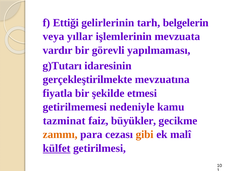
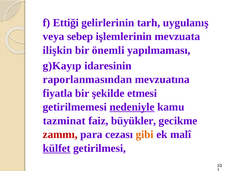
belgelerin: belgelerin -> uygulanış (186, 23)
yıllar: yıllar -> sebep (80, 36)
vardır: vardır -> ilişkin (58, 50)
görevli: görevli -> önemli (108, 50)
g)Tutarı: g)Tutarı -> g)Kayıp (62, 66)
gerçekleştirilmekte: gerçekleştirilmekte -> raporlanmasından (87, 79)
nedeniyle underline: none -> present (132, 107)
zammı colour: orange -> red (60, 134)
